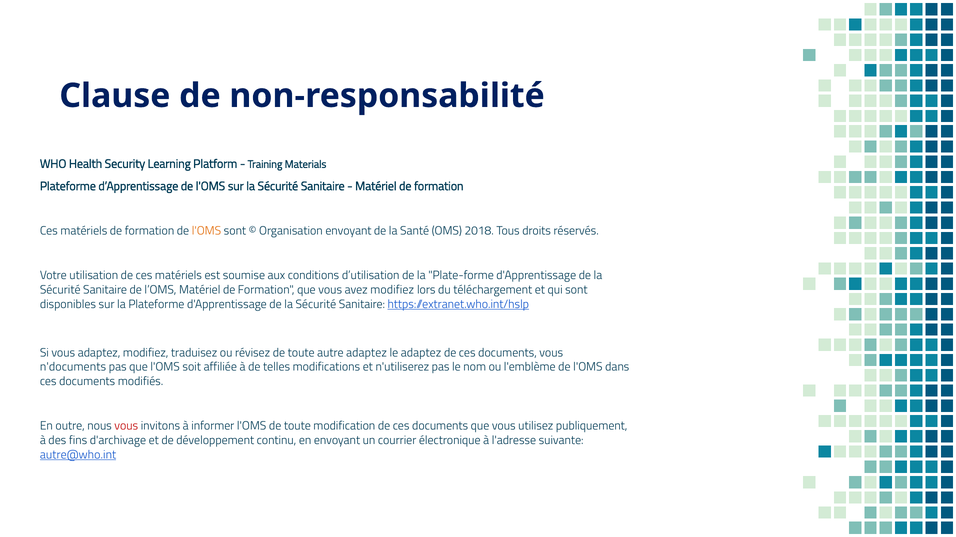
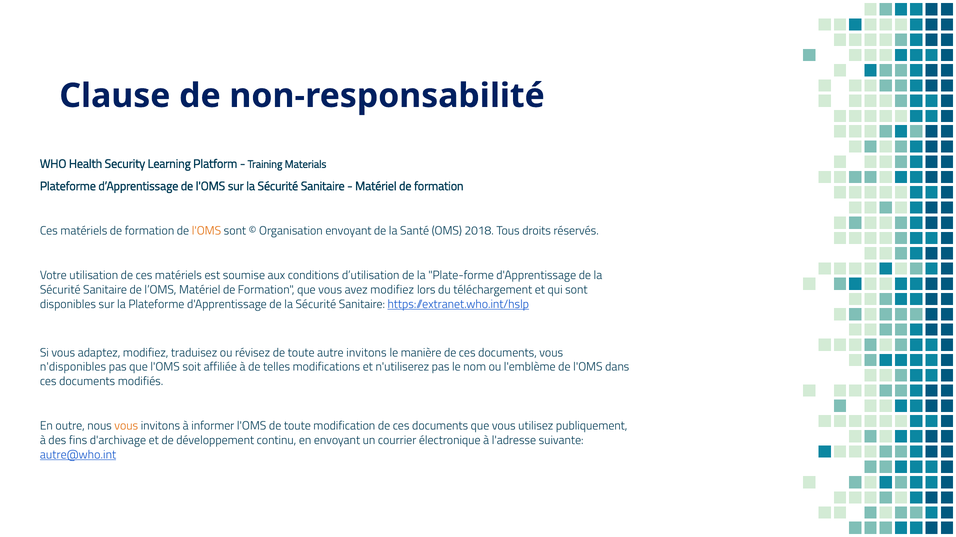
autre adaptez: adaptez -> invitons (366, 353)
le adaptez: adaptez -> manière (421, 353)
n'documents: n'documents -> n'disponibles (73, 367)
vous colour: red -> orange (126, 427)
